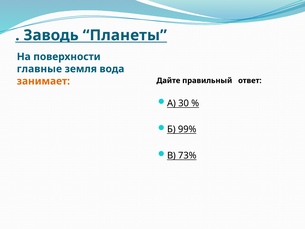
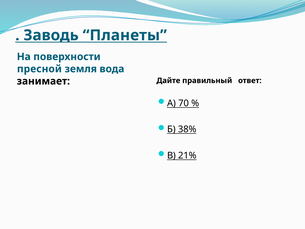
главные: главные -> пресной (39, 69)
занимает colour: orange -> black (43, 81)
30: 30 -> 70 (184, 103)
99%: 99% -> 38% (187, 129)
73%: 73% -> 21% (187, 155)
